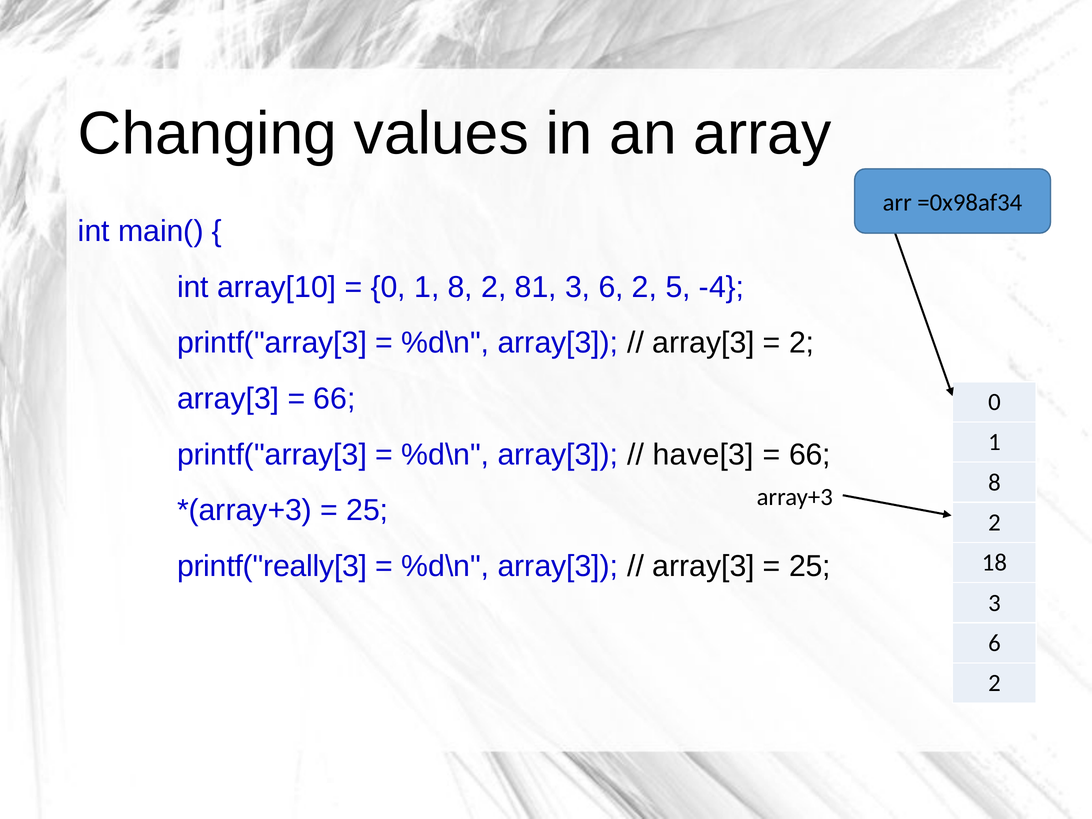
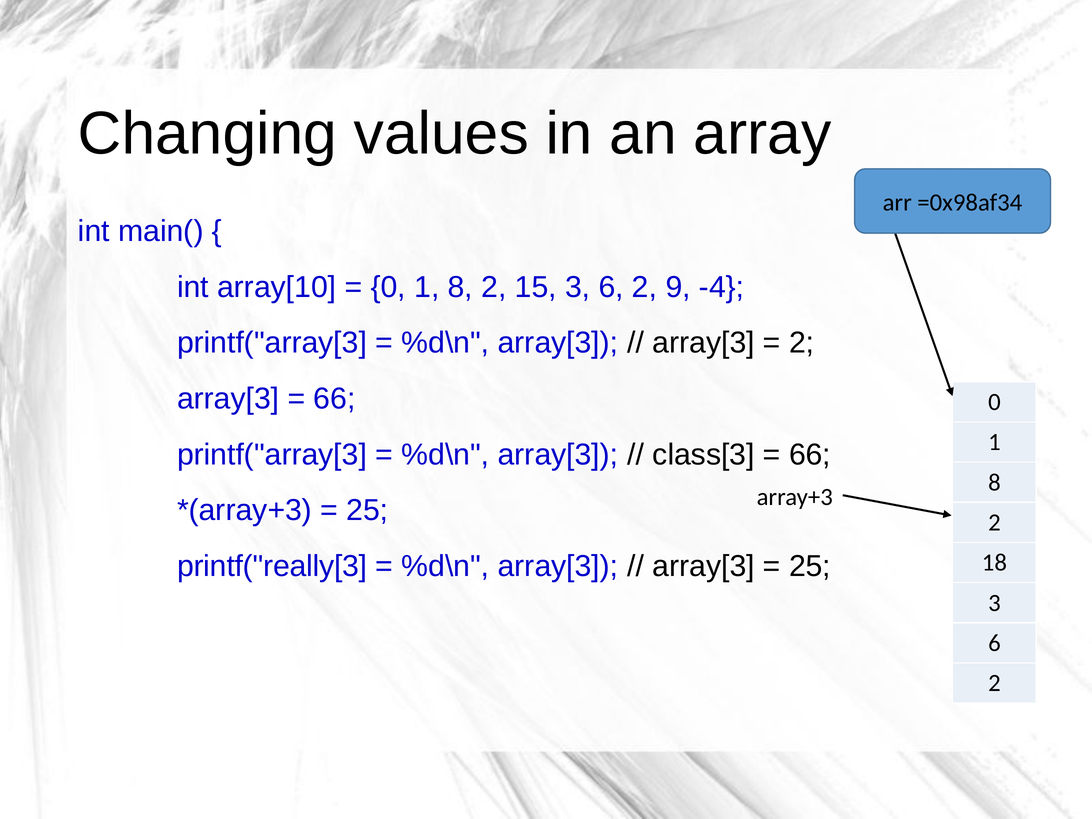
81: 81 -> 15 (536, 287)
5: 5 -> 9 (678, 287)
have[3: have[3 -> class[3 (704, 454)
